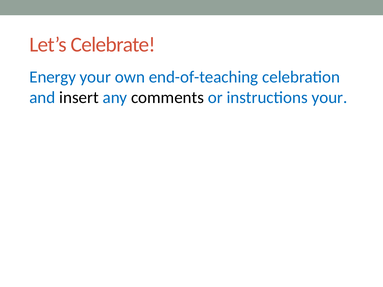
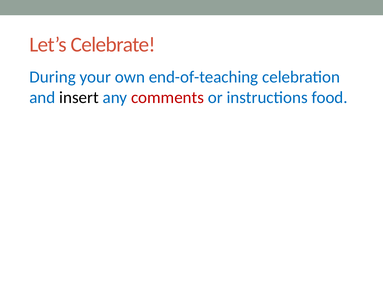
Energy: Energy -> During (53, 77)
comments colour: black -> red (168, 98)
instructions your: your -> food (330, 98)
